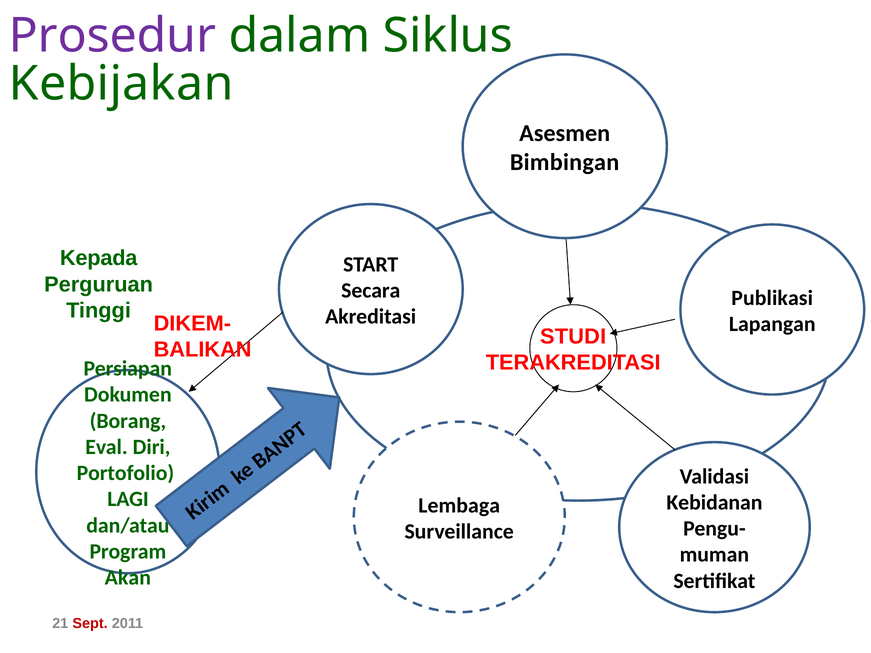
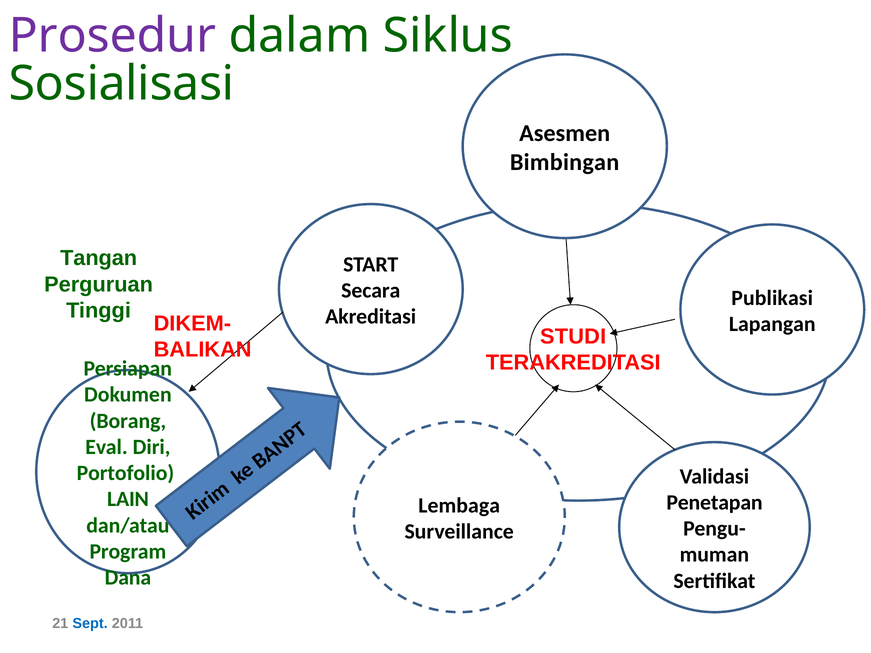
Kebijakan: Kebijakan -> Sosialisasi (122, 84)
Kepada: Kepada -> Tangan (99, 258)
LAGI: LAGI -> LAIN (128, 499)
Kebidanan: Kebidanan -> Penetapan (715, 503)
Akan: Akan -> Dana (128, 578)
Sept colour: red -> blue (90, 624)
